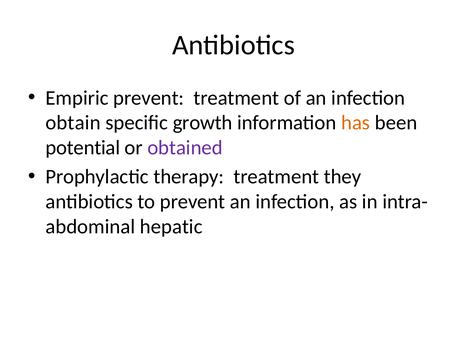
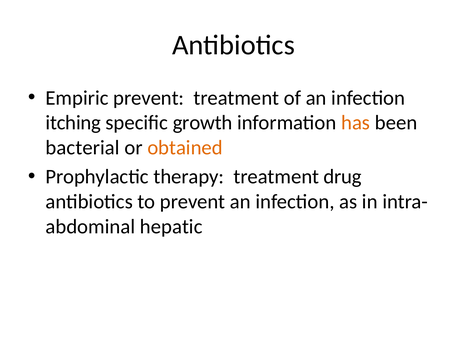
obtain: obtain -> itching (73, 123)
potential: potential -> bacterial (83, 148)
obtained colour: purple -> orange (185, 148)
they: they -> drug (343, 177)
